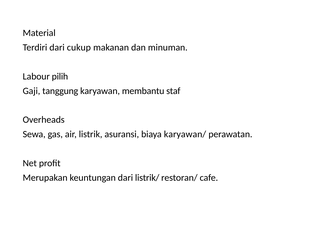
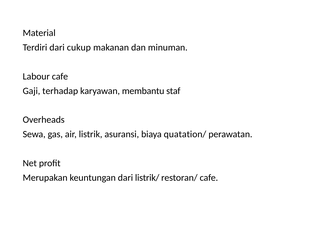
Labour pilih: pilih -> cafe (60, 76)
tanggung: tanggung -> terhadap (60, 91)
karyawan/: karyawan/ -> quatation/ (185, 134)
